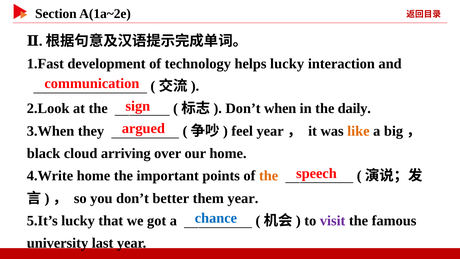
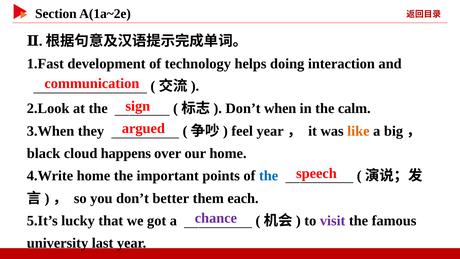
helps lucky: lucky -> doing (287, 64)
daily: daily -> calm (354, 108)
arriving: arriving -> happens (126, 153)
the colour: orange -> blue (269, 176)
them year: year -> each (243, 198)
chance colour: blue -> purple (216, 218)
